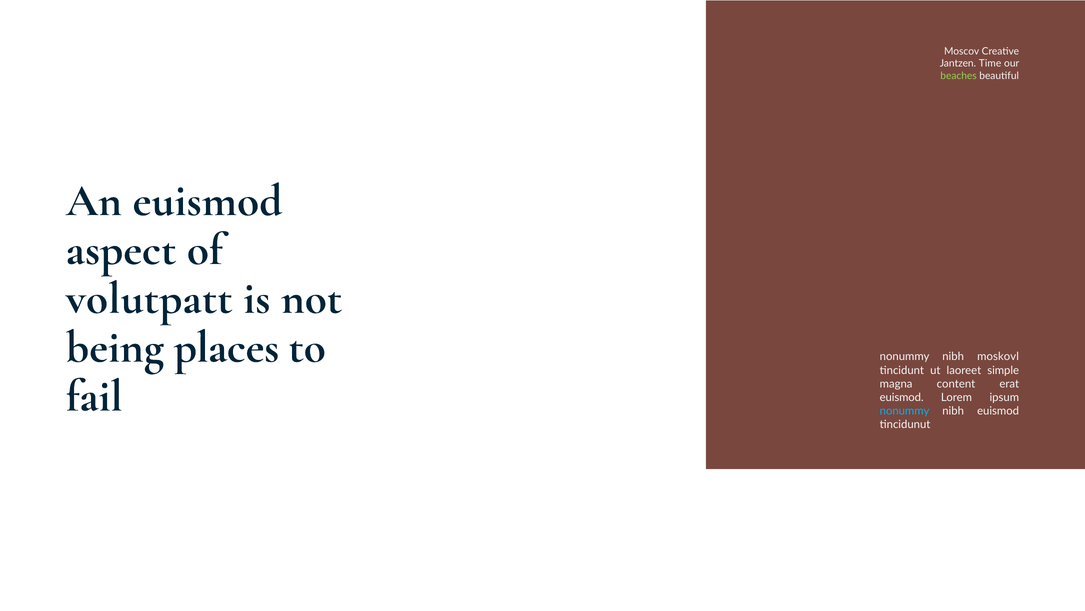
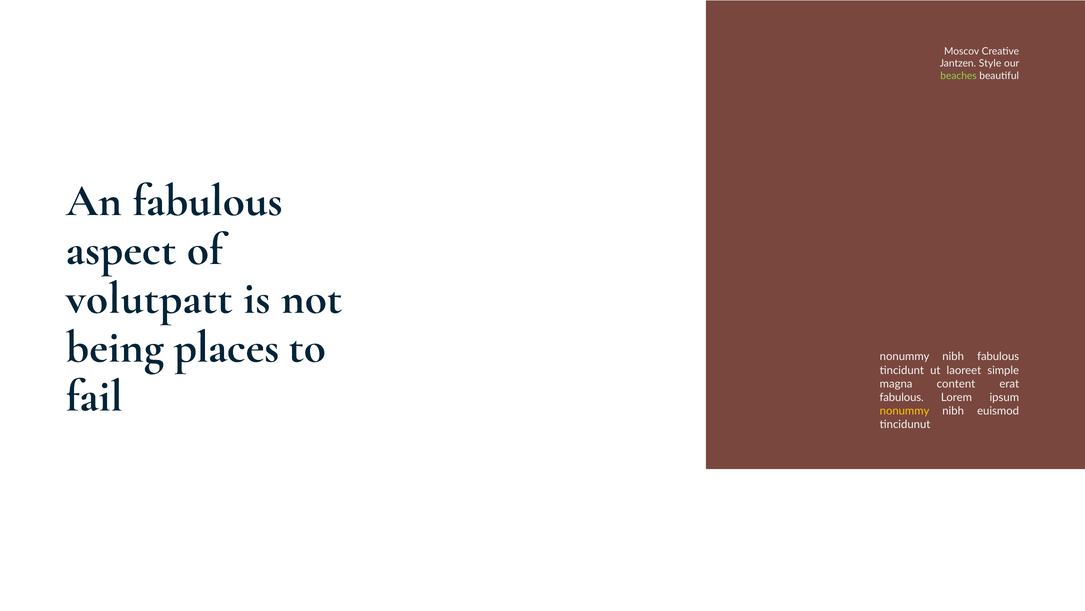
Time: Time -> Style (990, 63)
An euismod: euismod -> fabulous (208, 200)
nibh moskovl: moskovl -> fabulous (998, 356)
euismod: euismod -> fabulous (902, 397)
nonummy colour: light blue -> yellow (905, 411)
